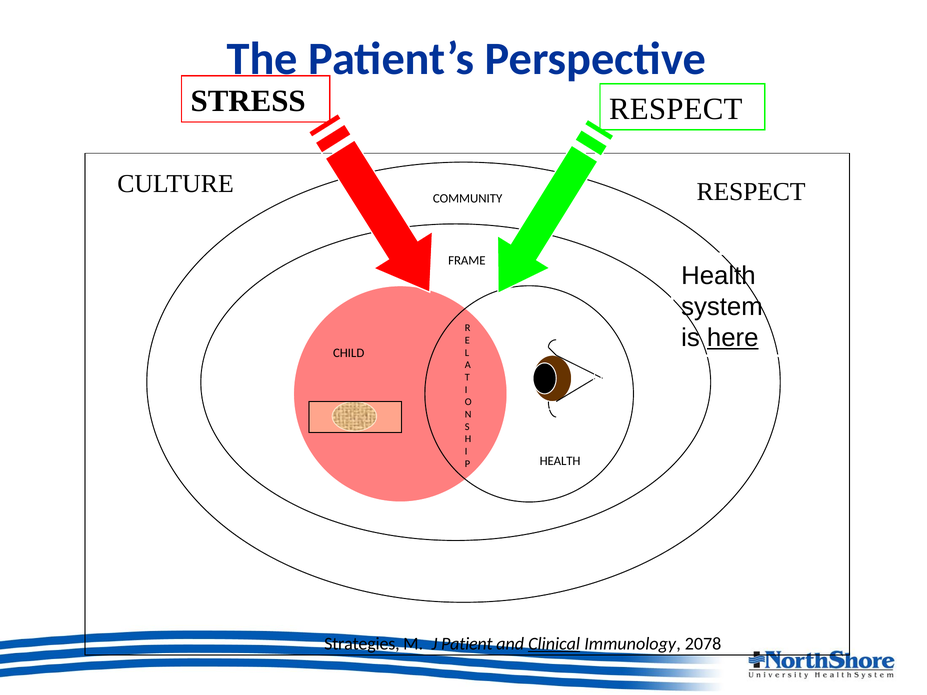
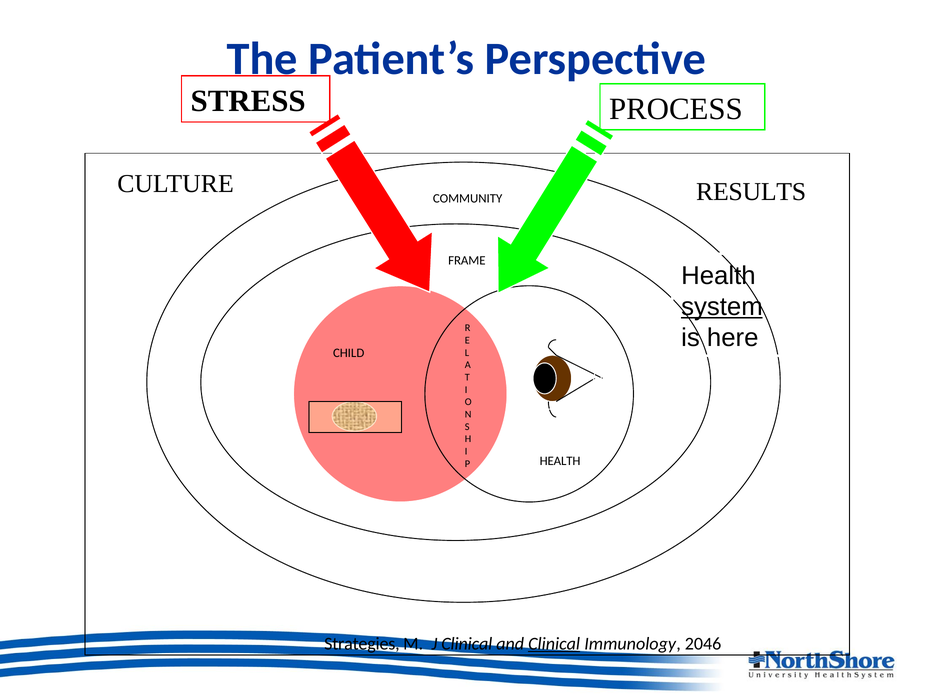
STRESS RESPECT: RESPECT -> PROCESS (676, 109)
CULTURE RESPECT: RESPECT -> RESULTS (751, 192)
system underline: none -> present (722, 307)
here underline: present -> none (733, 338)
J Patient: Patient -> Clinical (467, 644)
2078: 2078 -> 2046 (703, 644)
